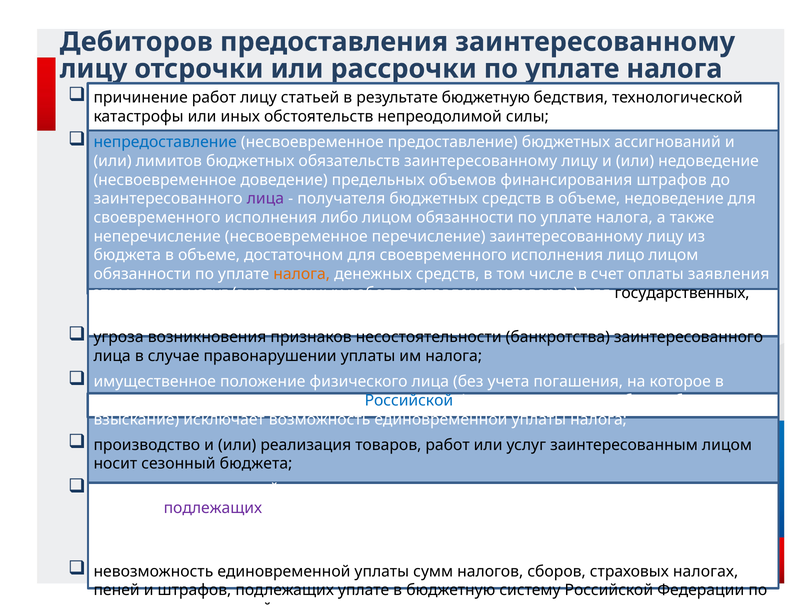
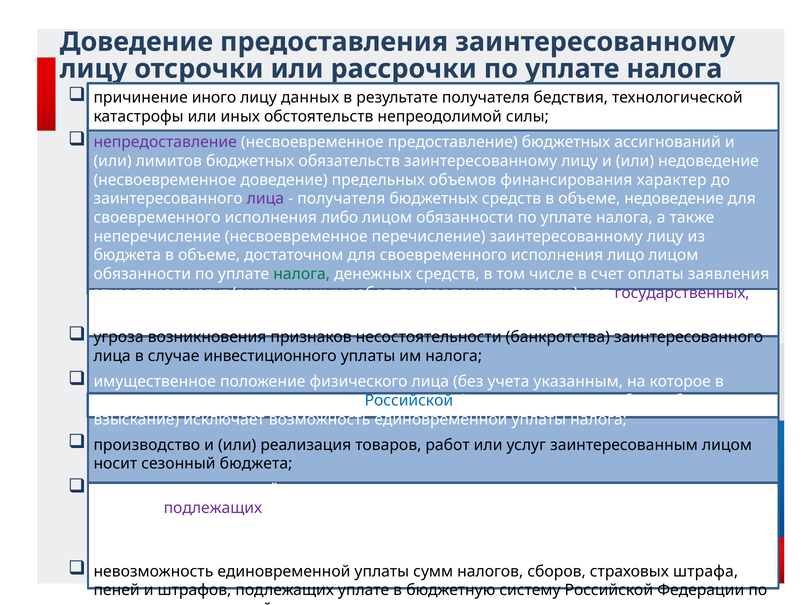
Дебиторов: Дебиторов -> Доведение (136, 42)
причинение работ: работ -> иного (214, 98)
лицу статьей: статьей -> данных (310, 98)
результате бюджетную: бюджетную -> получателя (486, 98)
непредоставление colour: blue -> purple (165, 142)
финансирования штрафов: штрафов -> характер (672, 180)
налога colour: orange -> green (302, 274)
государственных colour: black -> purple (682, 293)
правонарушении: правонарушении -> инвестиционного (270, 356)
погашения: погашения -> указанным (578, 382)
страховых налогах: налогах -> штрафа (706, 572)
